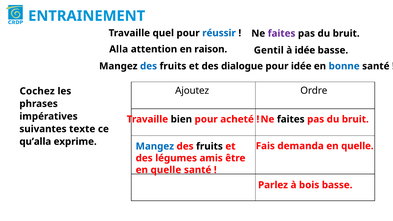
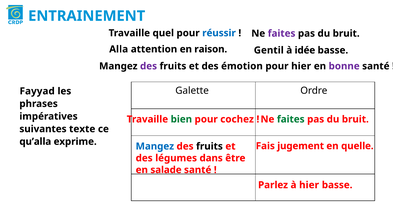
des colour: blue -> purple (149, 66)
dialogue: dialogue -> émotion (242, 66)
pour idée: idée -> hier (301, 66)
bonne colour: blue -> purple (344, 66)
Ajoutez: Ajoutez -> Galette (192, 91)
Cochez: Cochez -> Fayyad (37, 91)
bien colour: black -> green (181, 119)
acheté: acheté -> cochez (237, 119)
faites colour: black -> green (291, 119)
demanda: demanda -> jugement (301, 146)
amis: amis -> dans (211, 158)
quelle: quelle -> salade (166, 170)
à bois: bois -> hier (309, 185)
